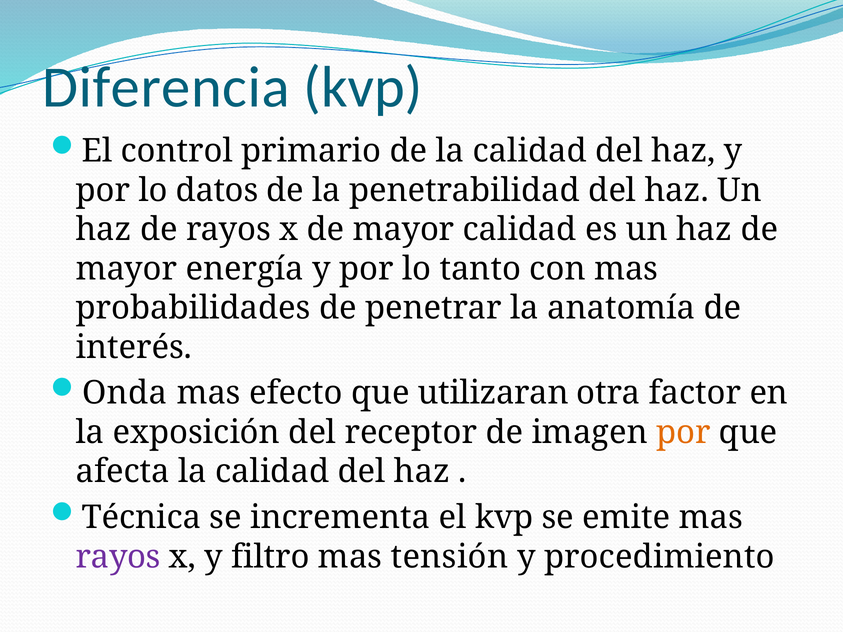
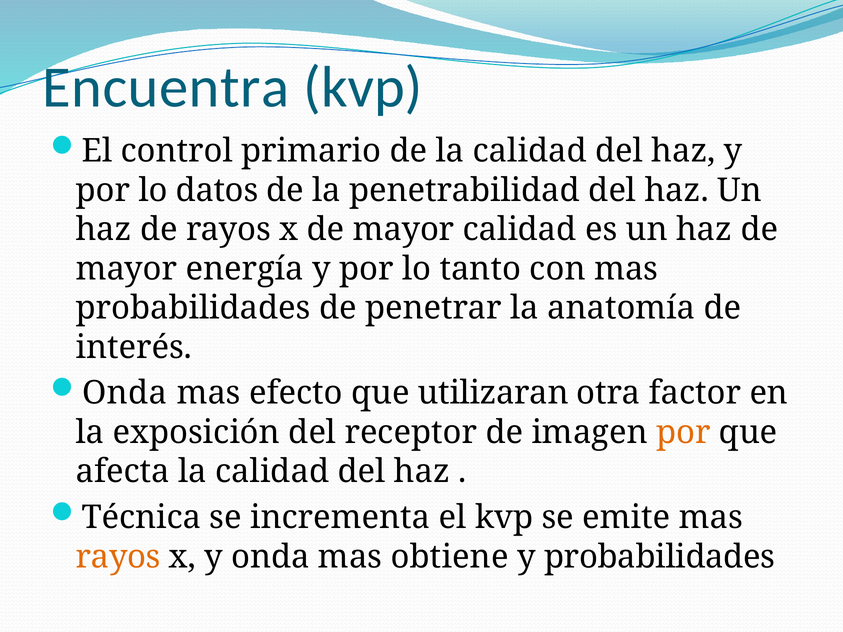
Diferencia: Diferencia -> Encuentra (166, 87)
rayos colour: purple -> orange (118, 557)
y filtro: filtro -> onda (271, 557)
tensión: tensión -> obtiene (450, 557)
y procedimiento: procedimiento -> probabilidades (660, 557)
